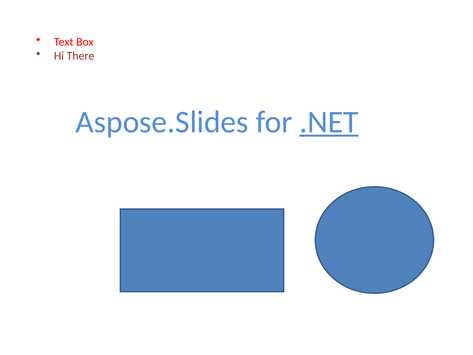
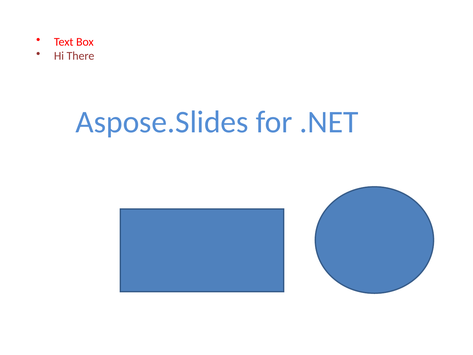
.NET underline: present -> none (329, 122)
